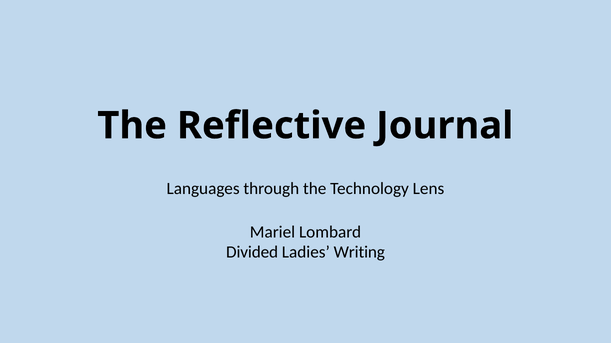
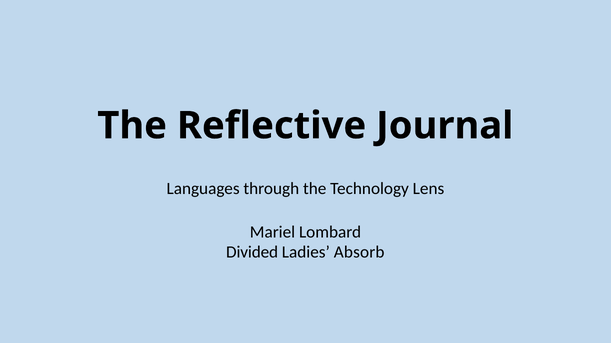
Writing: Writing -> Absorb (359, 253)
